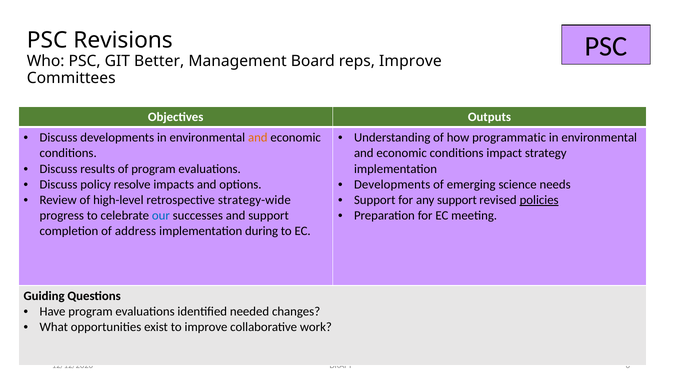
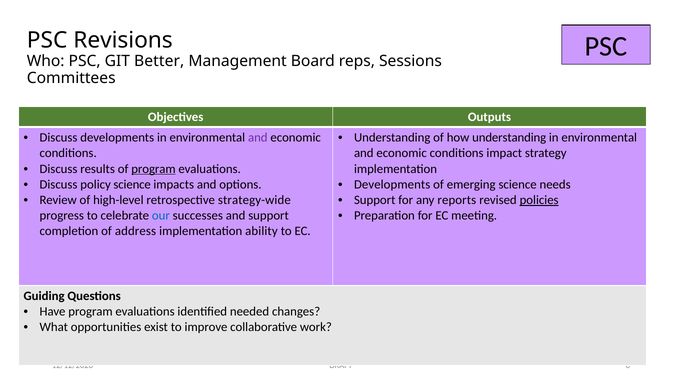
reps Improve: Improve -> Sessions (410, 61)
and colour: orange -> purple (258, 138)
how programmatic: programmatic -> understanding (509, 138)
program underline: none -> present (153, 169)
policy resolve: resolve -> science (132, 185)
any support: support -> reports (457, 200)
during: during -> ability (261, 232)
